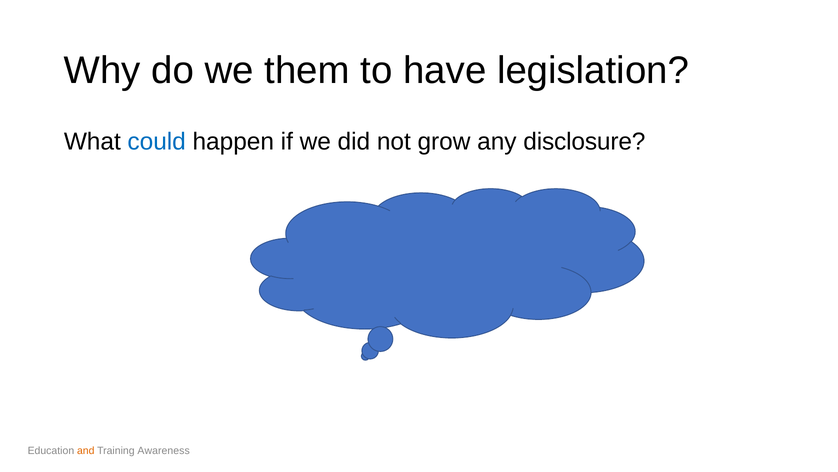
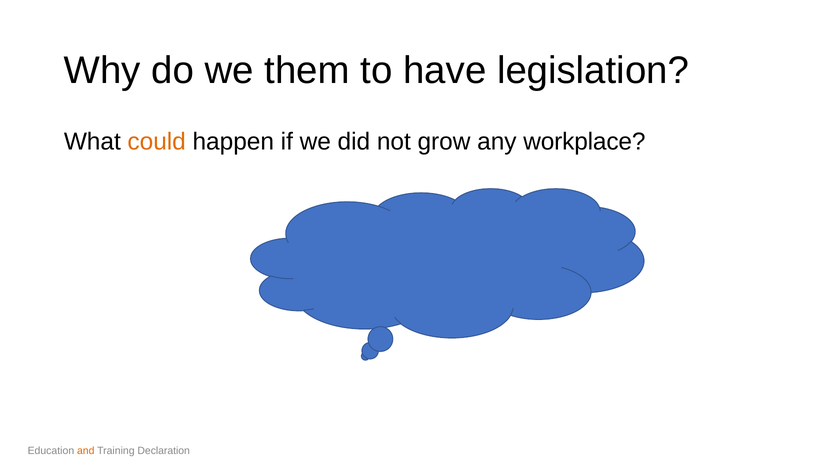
could colour: blue -> orange (157, 142)
disclosure: disclosure -> workplace (584, 142)
Awareness: Awareness -> Declaration (164, 450)
